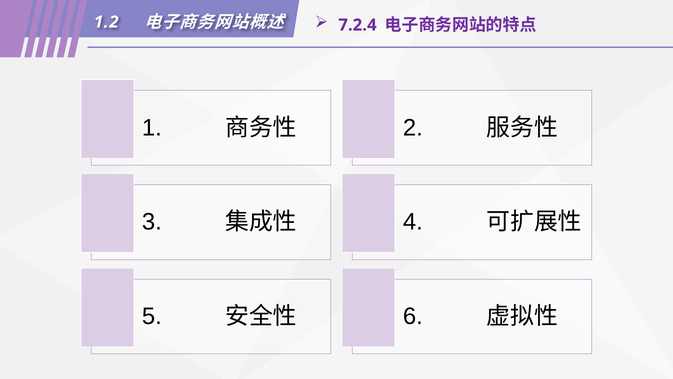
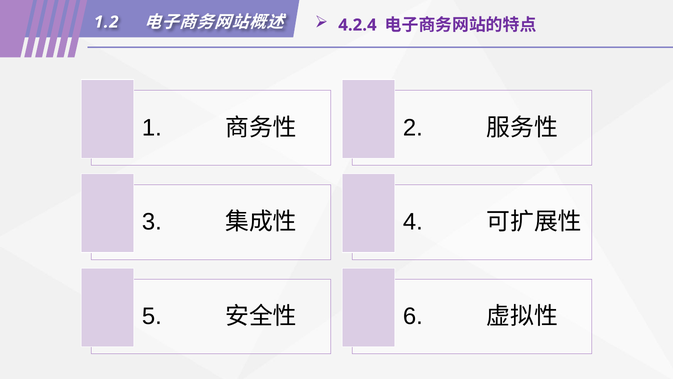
7.2.4: 7.2.4 -> 4.2.4 (357, 25)
